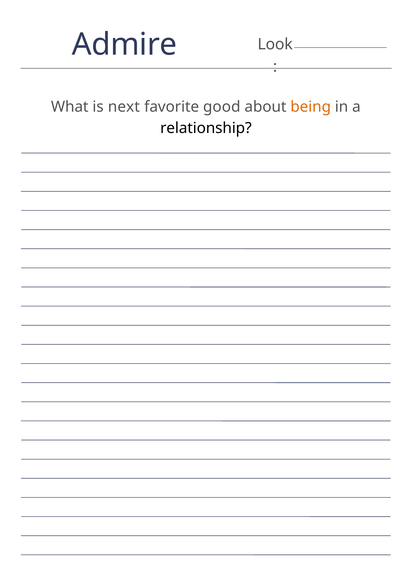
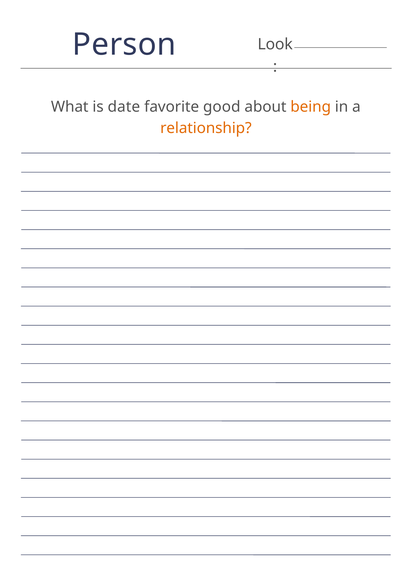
Admire: Admire -> Person (124, 45)
next: next -> date (124, 107)
relationship colour: black -> orange (206, 128)
